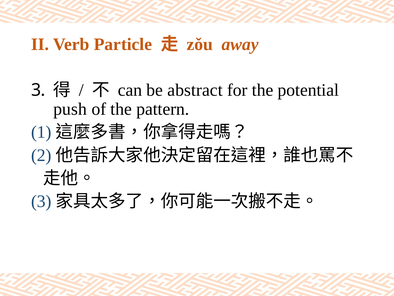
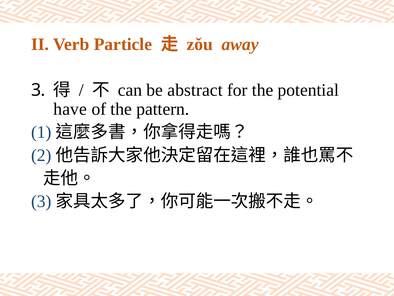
push: push -> have (70, 109)
